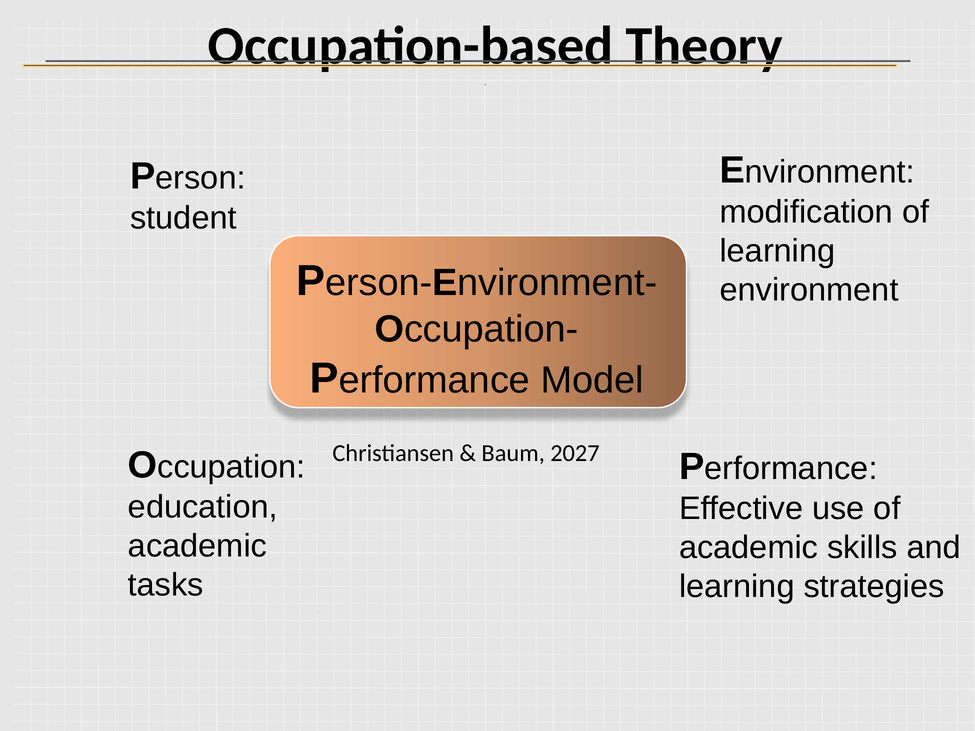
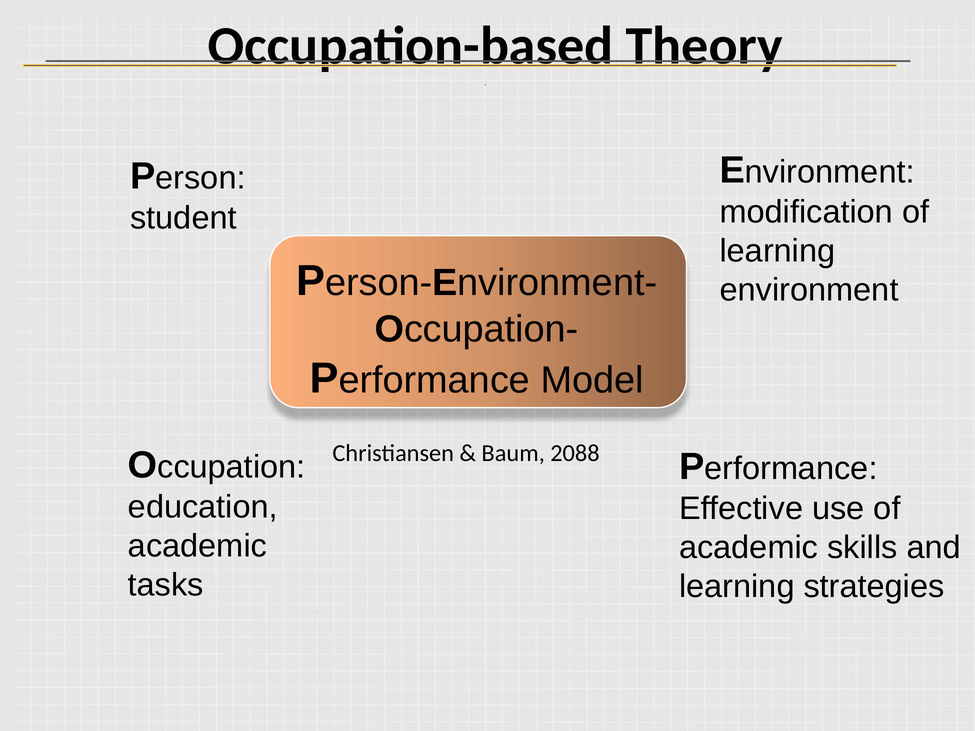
2027: 2027 -> 2088 (575, 454)
